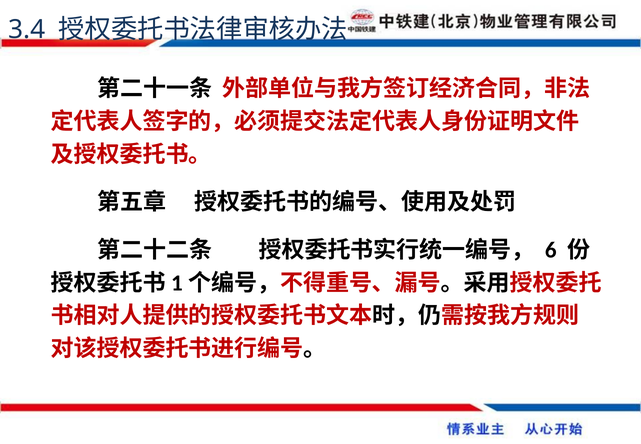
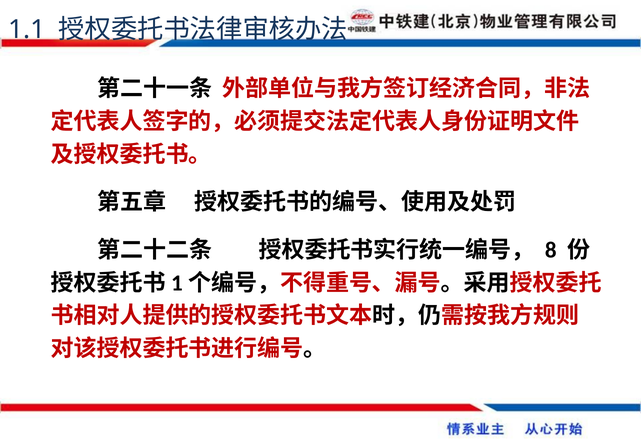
3.4: 3.4 -> 1.1 (27, 30)
6: 6 -> 8 (551, 250)
